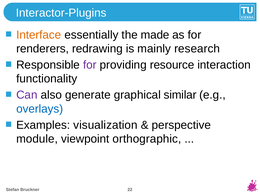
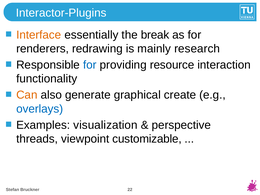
made: made -> break (155, 35)
for colour: purple -> blue (90, 65)
Can colour: purple -> orange (27, 95)
similar: similar -> create (180, 95)
module: module -> threads (37, 139)
orthographic: orthographic -> customizable (147, 139)
